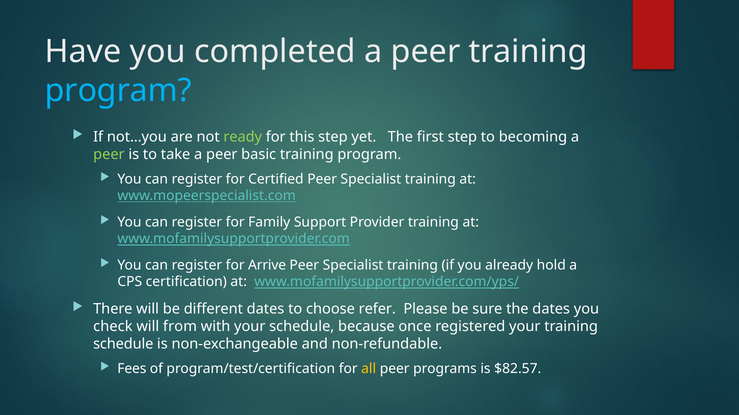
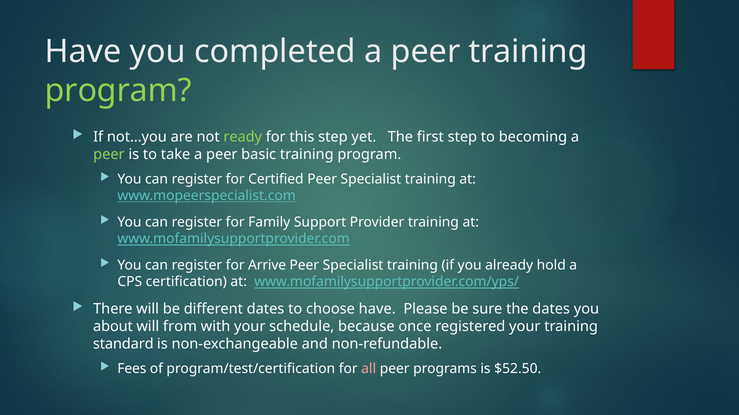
program colour: light blue -> light green (118, 91)
choose refer: refer -> have (377, 309)
check: check -> about (113, 327)
schedule: schedule -> standard (123, 344)
all colour: yellow -> pink (369, 369)
$82.57: $82.57 -> $52.50 (518, 369)
